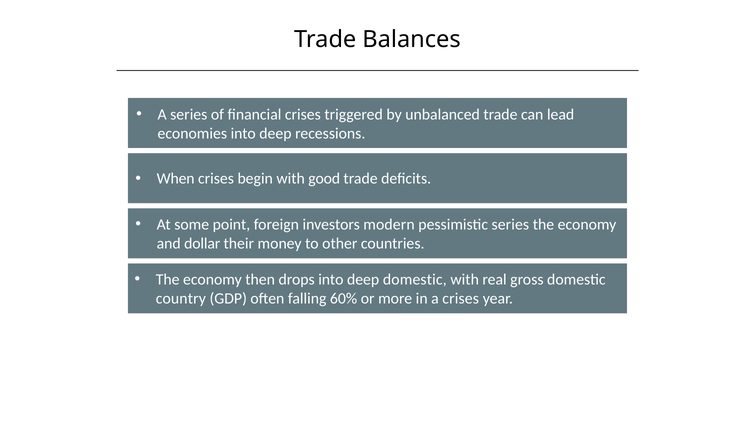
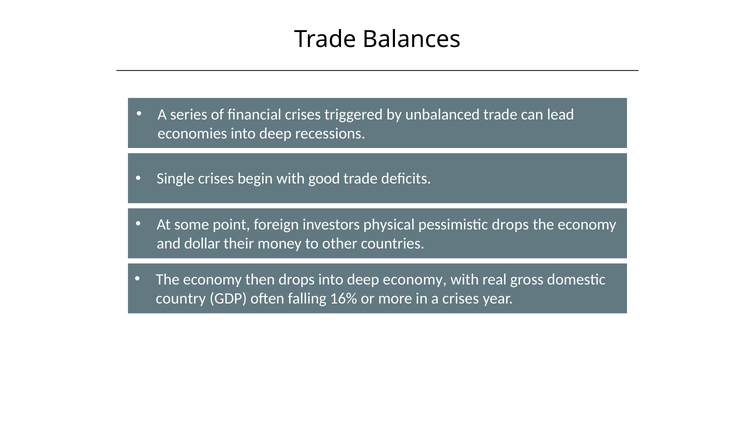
When: When -> Single (176, 179)
modern: modern -> physical (389, 224)
pessimistic series: series -> drops (510, 224)
deep domestic: domestic -> economy (415, 279)
60%: 60% -> 16% (344, 298)
